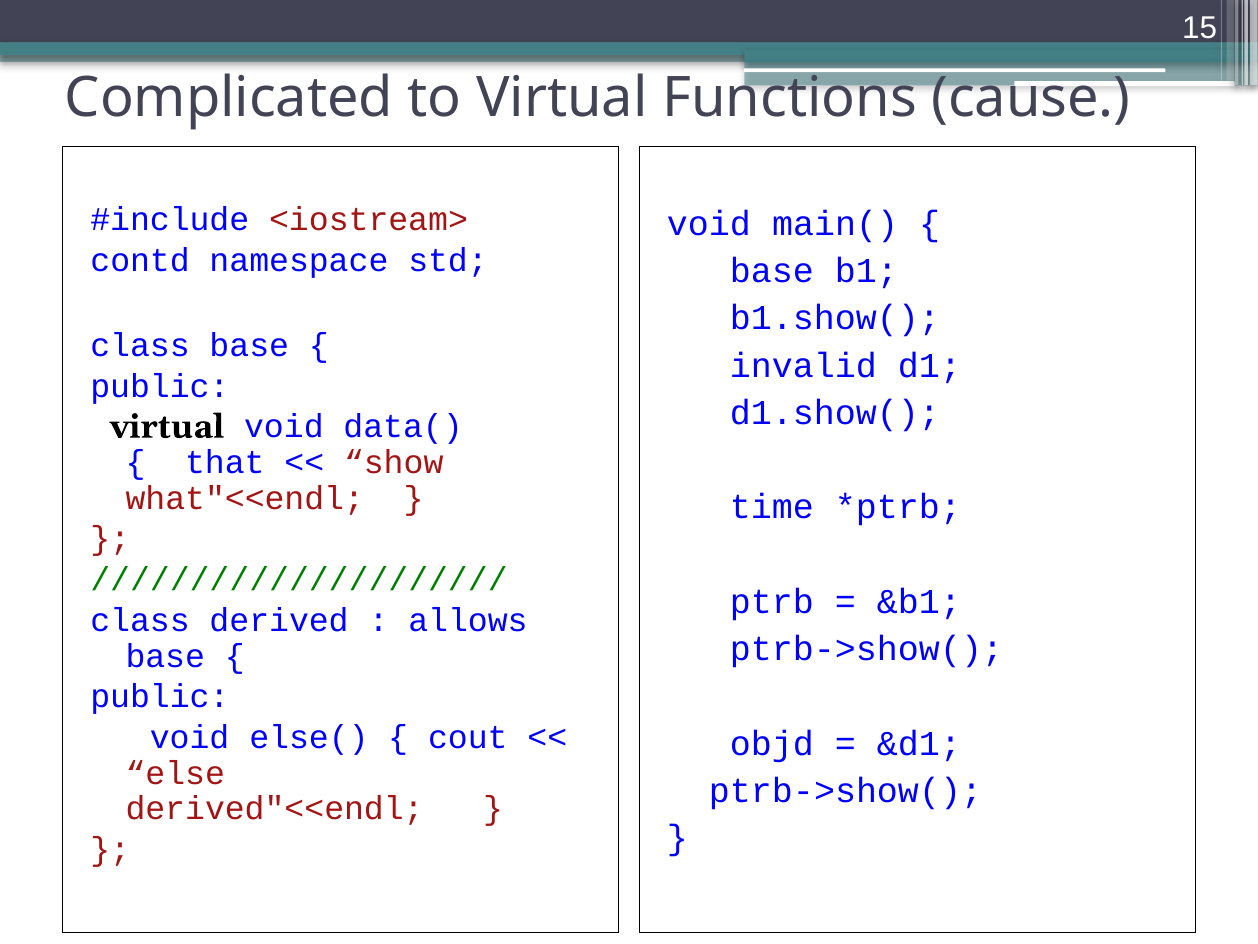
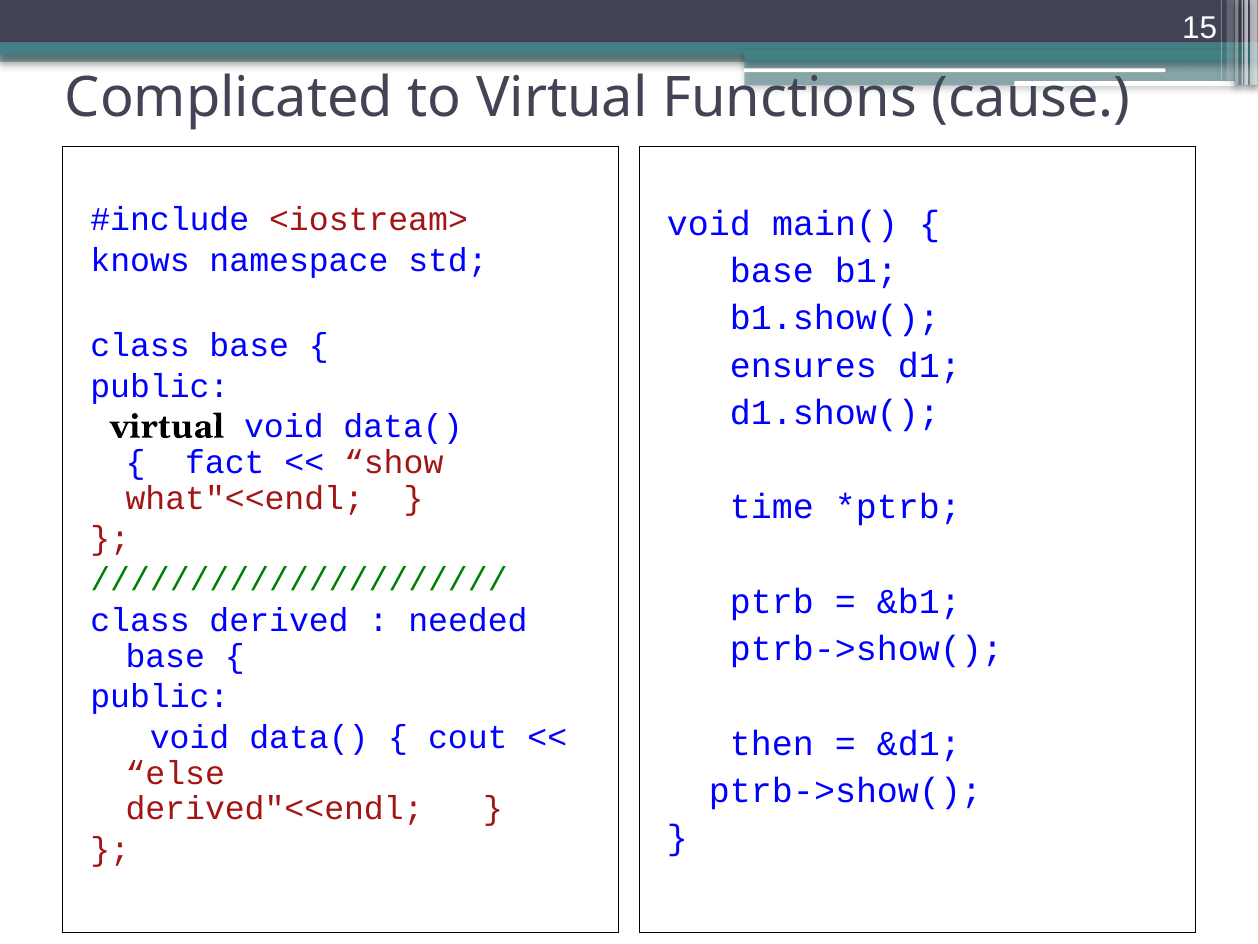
contd: contd -> knows (140, 260)
invalid: invalid -> ensures (803, 365)
that: that -> fact (225, 462)
allows: allows -> needed (468, 620)
else(: else( -> data( (309, 737)
objd: objd -> then (772, 743)
